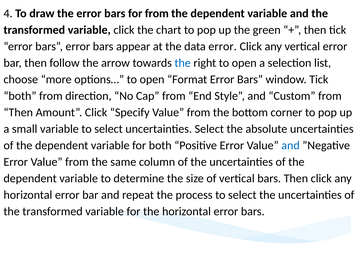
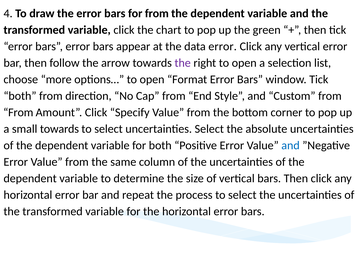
the colour: blue -> purple (183, 63)
Then: Then -> From (18, 112)
small variable: variable -> towards (59, 129)
